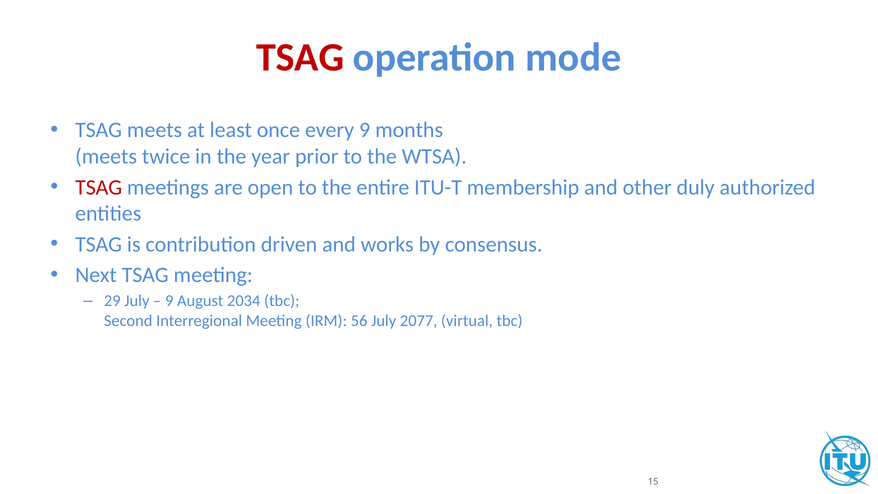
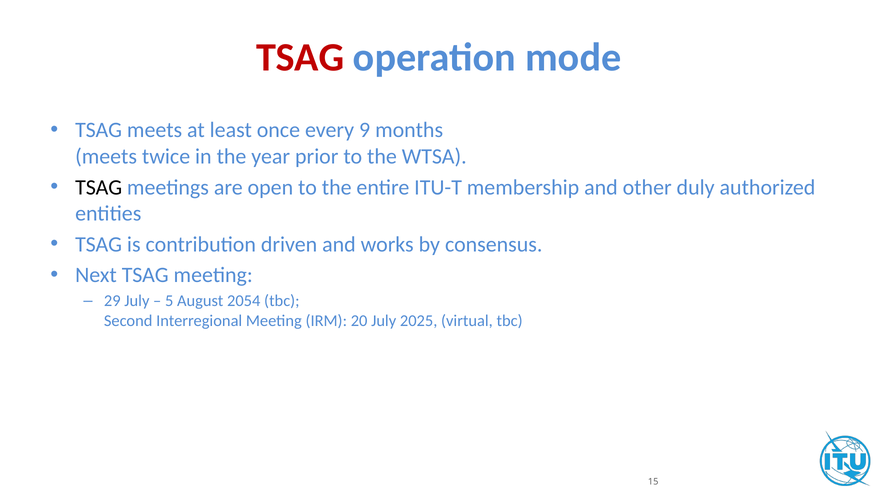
TSAG colour: red -> black (99, 187)
9: 9 -> 5 (169, 301)
2034: 2034 -> 2054 (244, 301)
56: 56 -> 20 (359, 321)
2077: 2077 -> 2025 (419, 321)
